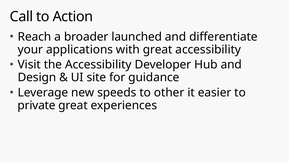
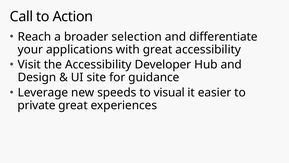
launched: launched -> selection (137, 37)
other: other -> visual (169, 92)
